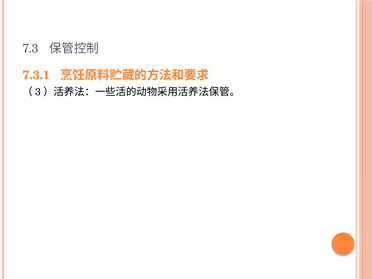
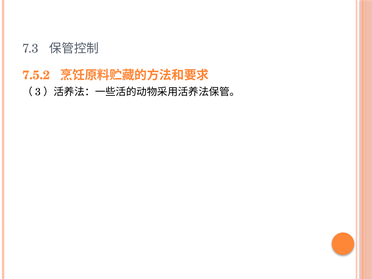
7.3.1: 7.3.1 -> 7.5.2 (36, 75)
